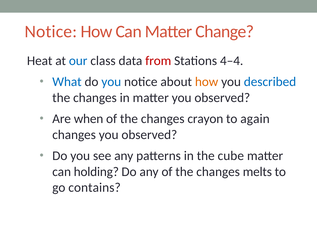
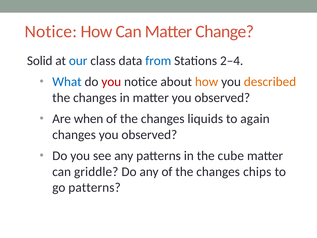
Heat: Heat -> Solid (40, 61)
from colour: red -> blue (158, 61)
4–4: 4–4 -> 2–4 (232, 61)
you colour: blue -> red (111, 82)
described colour: blue -> orange (270, 82)
crayon: crayon -> liquids (205, 119)
holding: holding -> griddle (96, 172)
melts: melts -> chips (257, 172)
go contains: contains -> patterns (95, 187)
